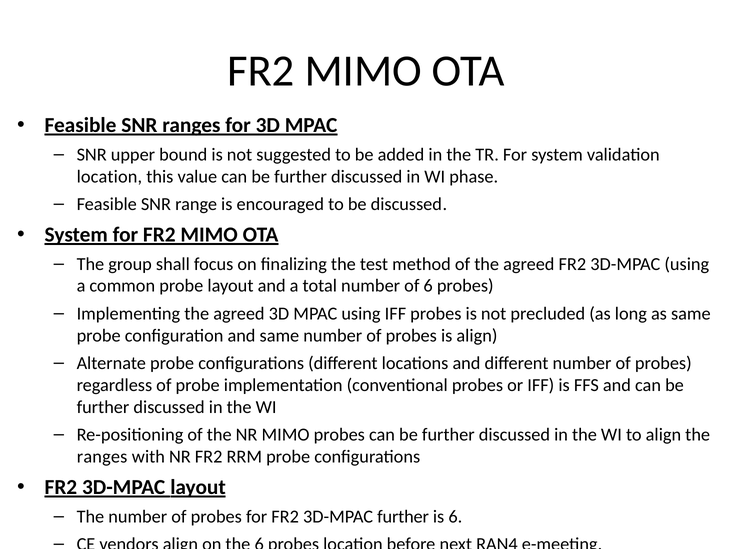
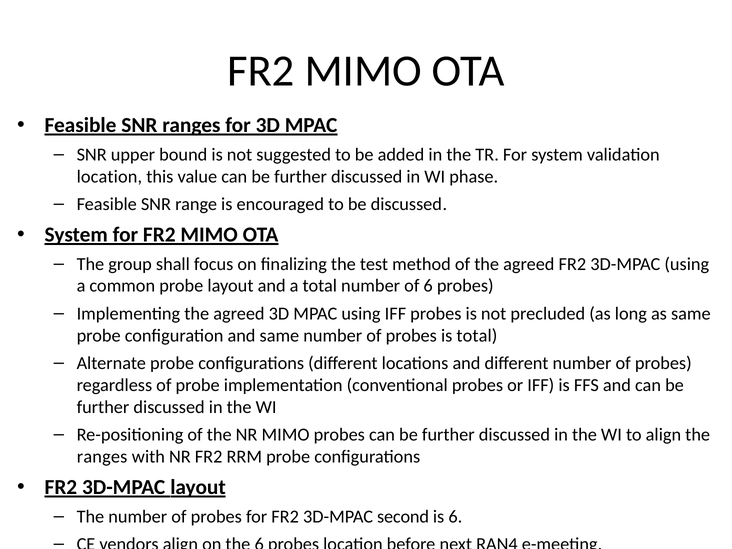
is align: align -> total (477, 336)
3D-MPAC further: further -> second (403, 517)
